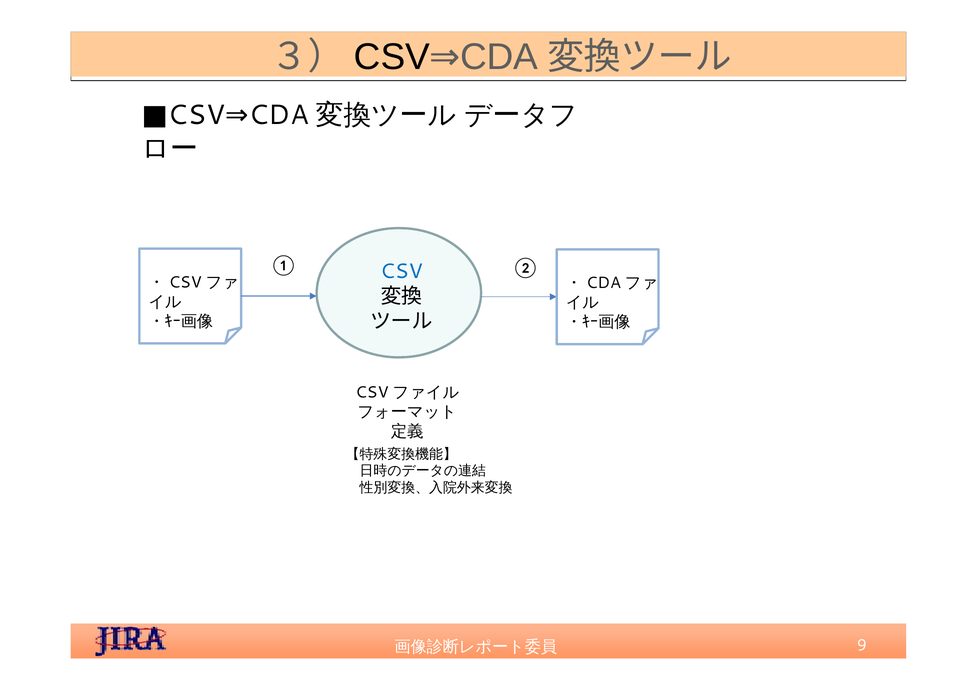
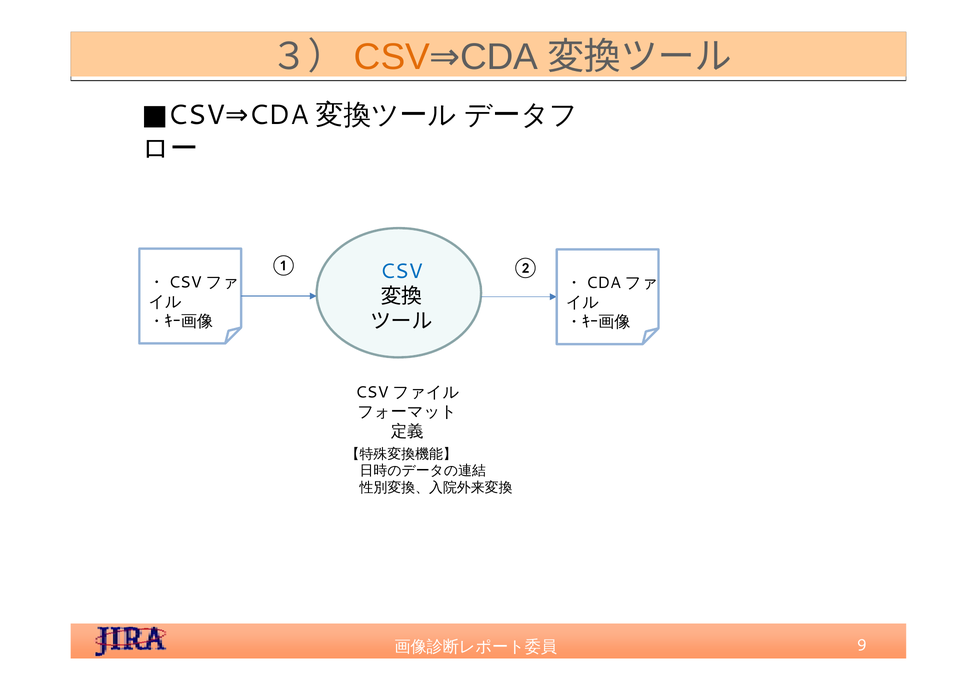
CSV colour: black -> orange (392, 57)
